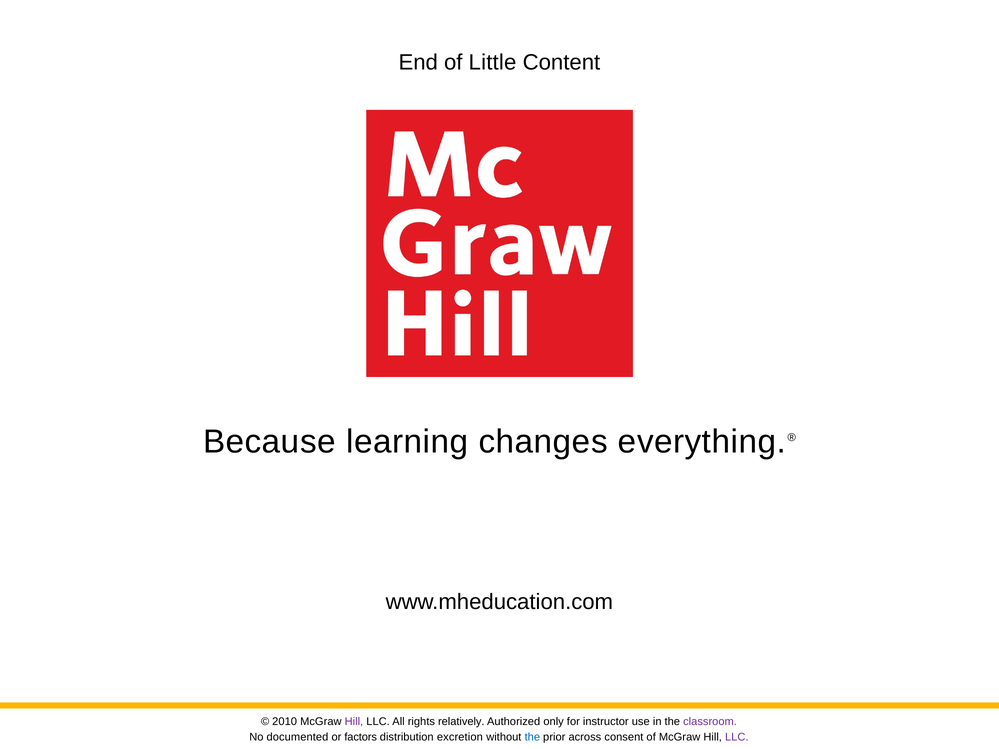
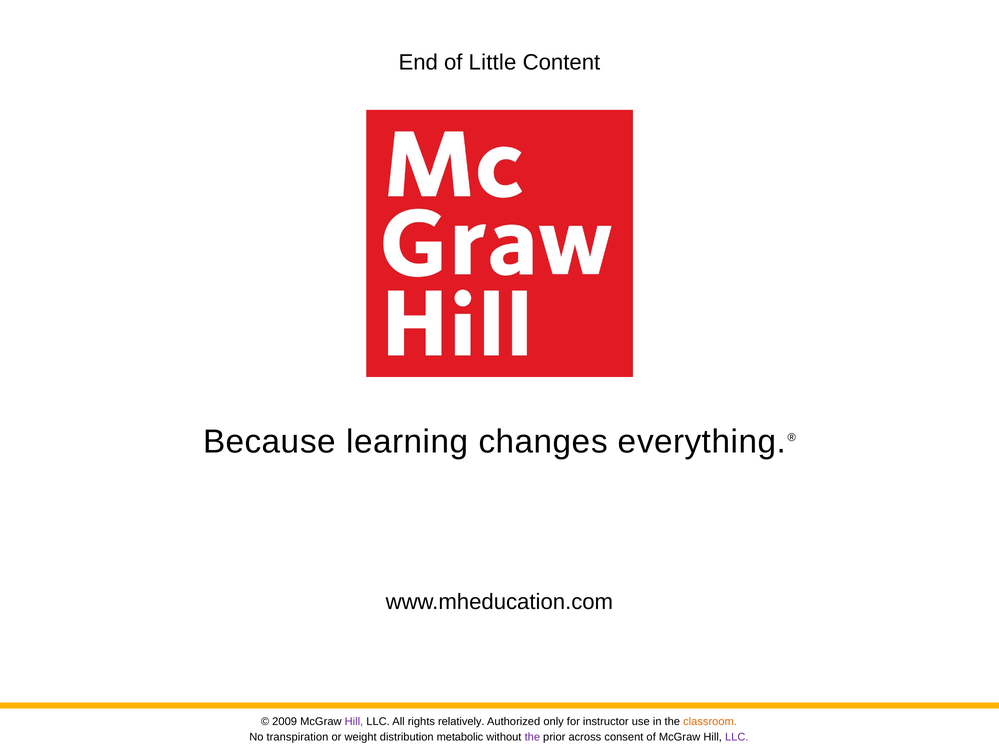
2010: 2010 -> 2009 (285, 722)
classroom colour: purple -> orange (710, 722)
documented: documented -> transpiration (297, 737)
factors: factors -> weight (361, 737)
excretion: excretion -> metabolic (460, 737)
the colour: blue -> purple (532, 737)
